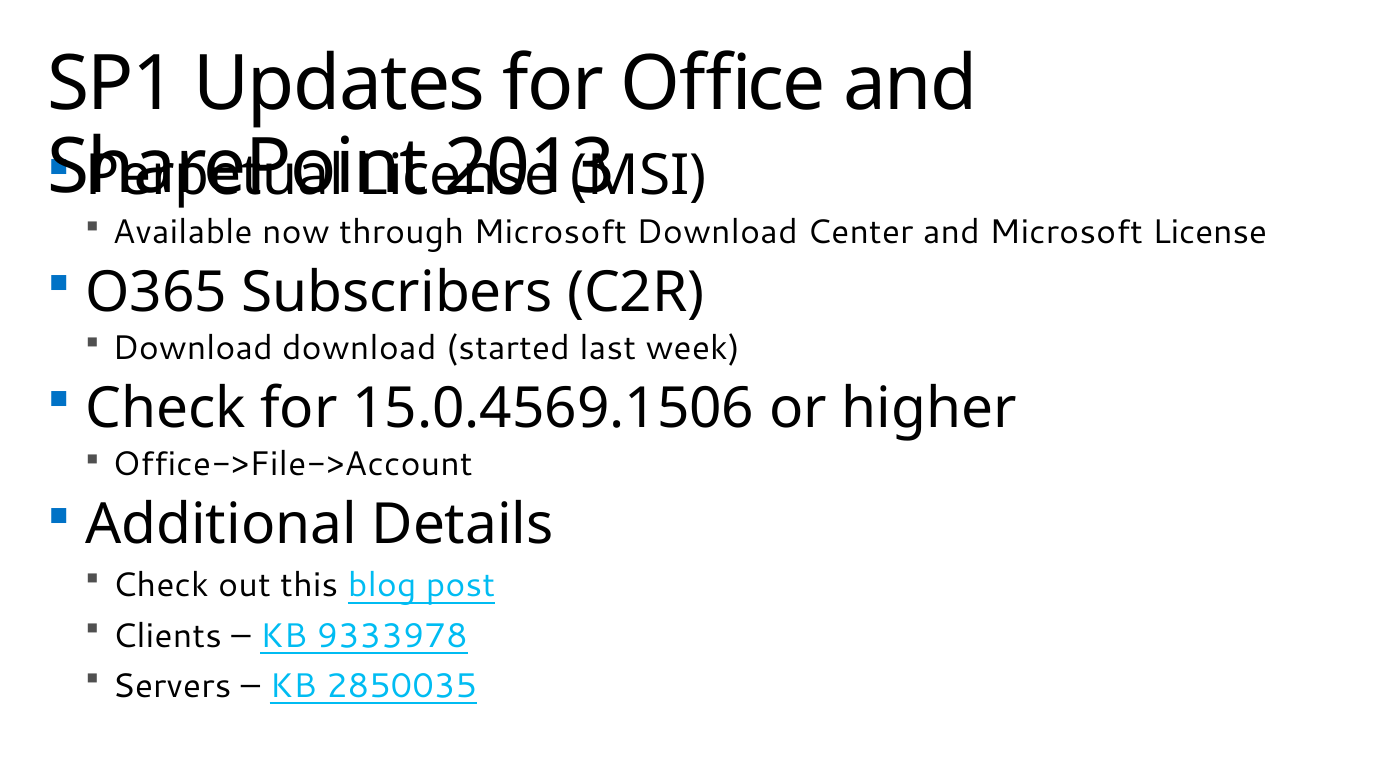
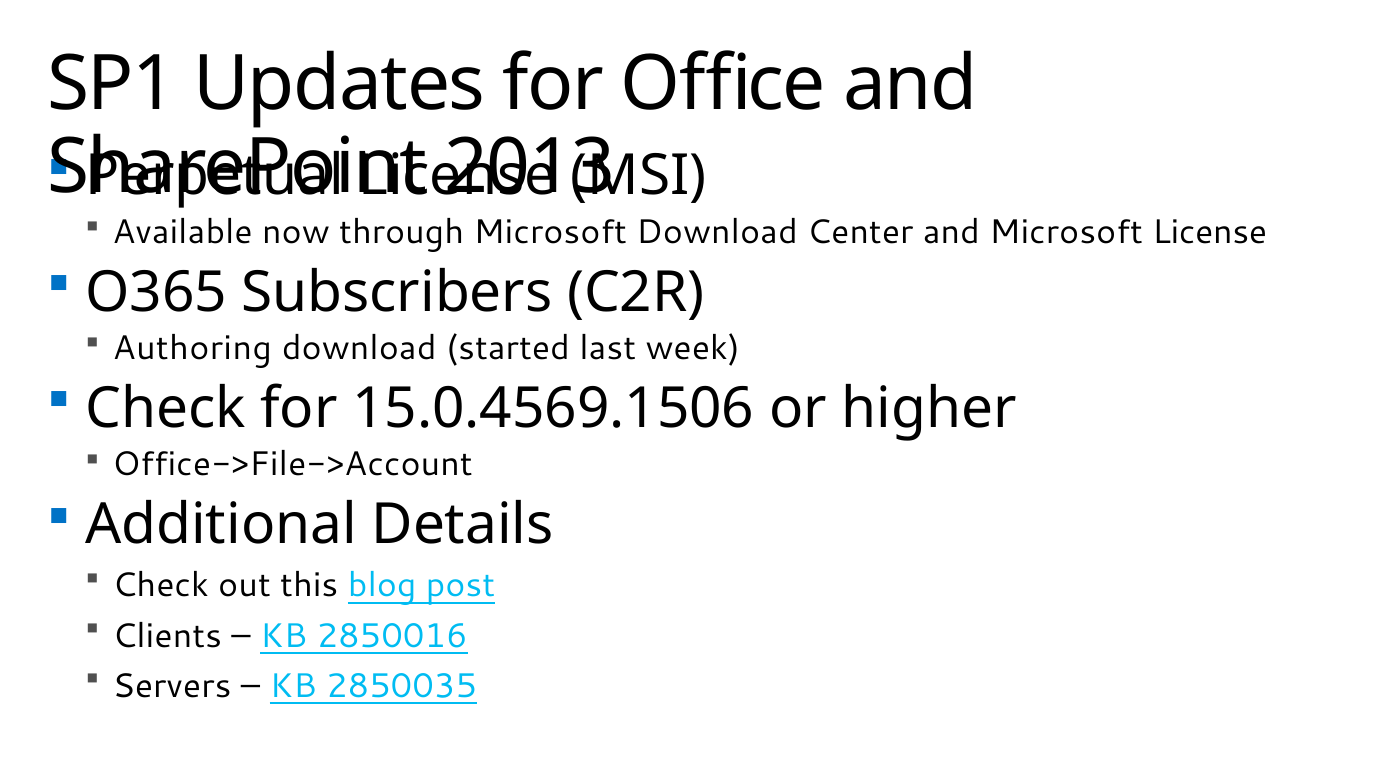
Download: Download -> Authoring (192, 348)
9333978: 9333978 -> 2850016 (392, 636)
